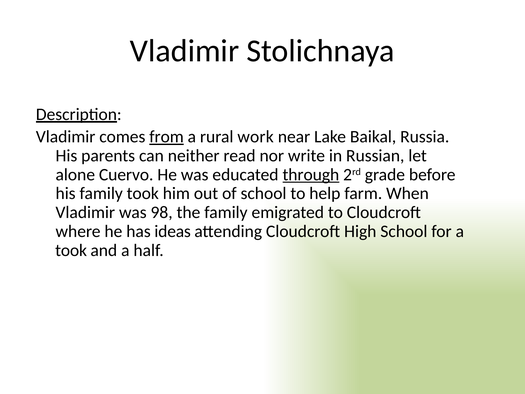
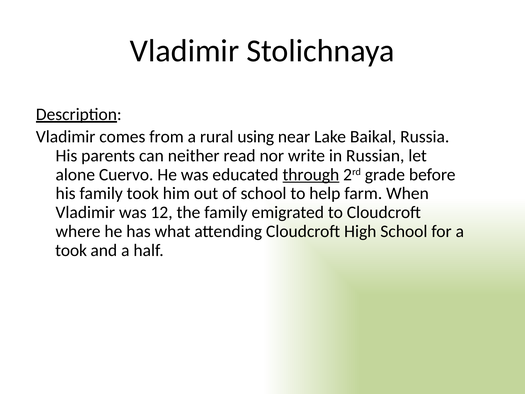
from underline: present -> none (167, 137)
work: work -> using (256, 137)
98: 98 -> 12 (162, 212)
ideas: ideas -> what (173, 231)
